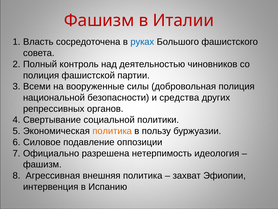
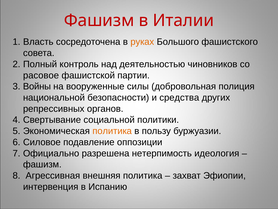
руках colour: blue -> orange (142, 42)
полиция: полиция -> расовое (41, 75)
Всеми: Всеми -> Войны (37, 86)
